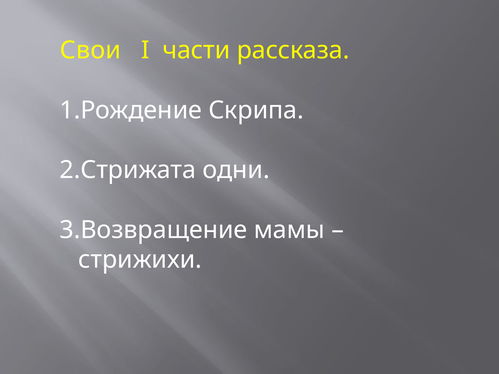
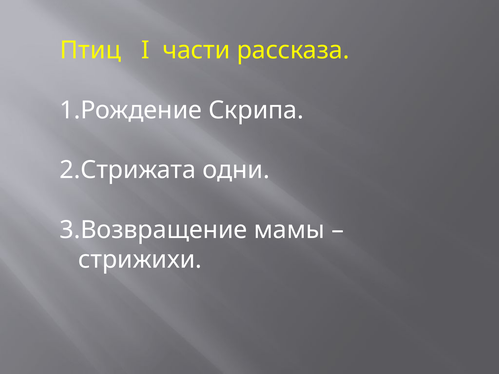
Свои: Свои -> Птиц (90, 50)
